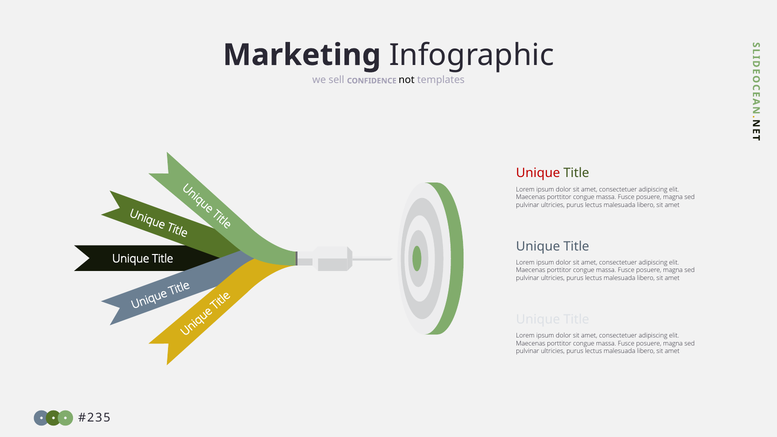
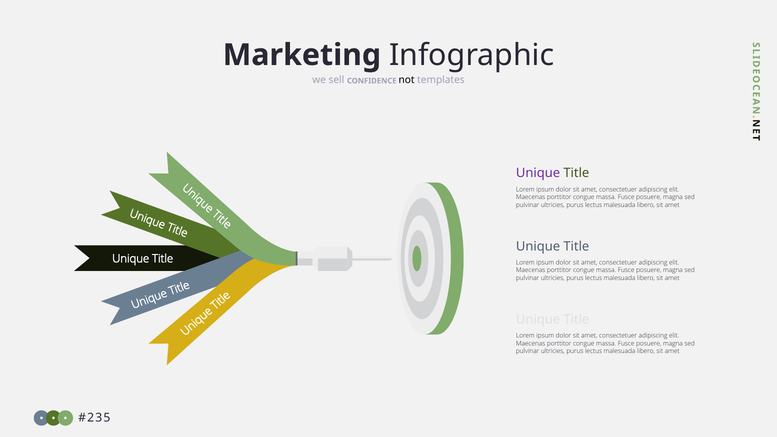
Unique colour: red -> purple (538, 173)
